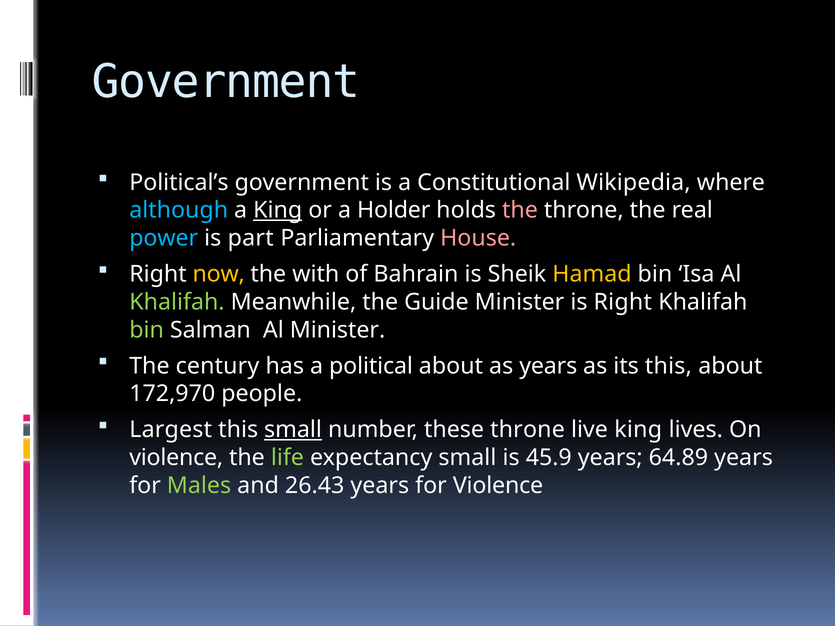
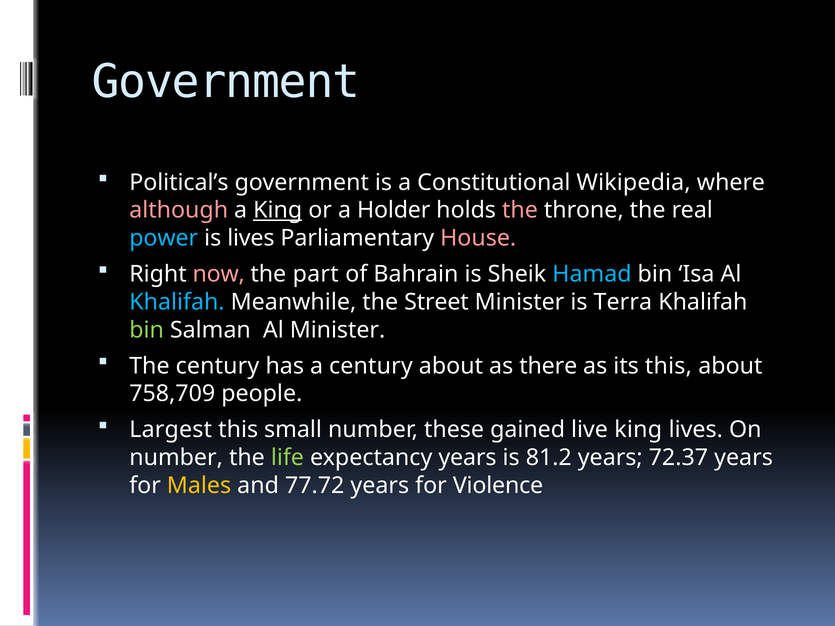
although colour: light blue -> pink (179, 210)
is part: part -> lives (251, 238)
now colour: yellow -> pink (219, 274)
with: with -> part (316, 274)
Hamad colour: yellow -> light blue (592, 274)
Khalifah colour: light green -> light blue (177, 302)
Guide: Guide -> Street (436, 302)
is Right: Right -> Terra (623, 302)
a political: political -> century (371, 366)
as years: years -> there (548, 366)
172,970: 172,970 -> 758,709 (172, 394)
small underline: present -> none (293, 430)
these throne: throne -> gained (528, 430)
violence: violence -> number (176, 458)
expectancy small: small -> years (467, 458)
45.9: 45.9 -> 81.2 (549, 458)
64.89: 64.89 -> 72.37 (678, 458)
Males colour: light green -> yellow (199, 486)
26.43: 26.43 -> 77.72 (315, 486)
